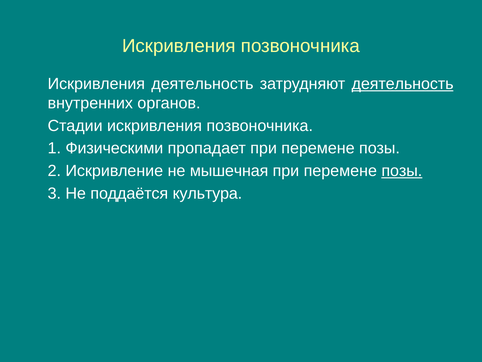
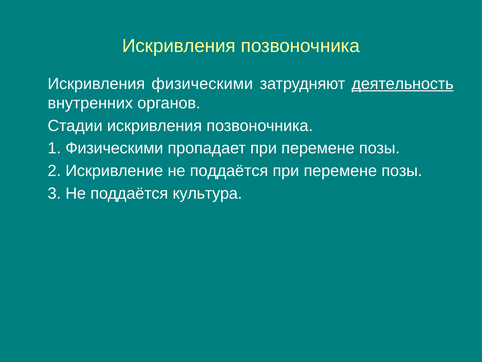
Искривления деятельность: деятельность -> физическими (202, 84)
Искривление не мышечная: мышечная -> поддаётся (229, 171)
позы underline: present -> none (402, 171)
